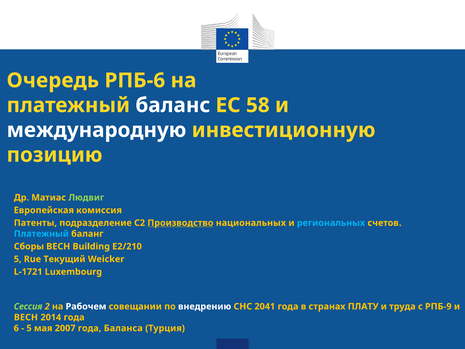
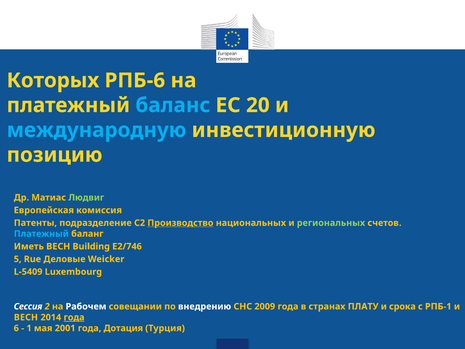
Очередь: Очередь -> Которых (53, 80)
баланс colour: white -> light blue (173, 105)
58: 58 -> 20 (258, 105)
международную colour: white -> light blue (96, 130)
региональных colour: light blue -> light green (331, 223)
Сборы: Сборы -> Иметь (29, 246)
E2/210: E2/210 -> E2/746 (127, 246)
Текущий: Текущий -> Деловые (64, 259)
L-1721: L-1721 -> L-5409 (28, 272)
Сессия colour: light green -> white (28, 306)
2041: 2041 -> 2009 (265, 306)
труда: труда -> срока (402, 306)
РПБ-9: РПБ-9 -> РПБ-1 (438, 306)
года underline: none -> present (74, 317)
5: 5 -> 1 (29, 328)
2007: 2007 -> 2001 (65, 328)
Баланса: Баланса -> Дотация (123, 328)
